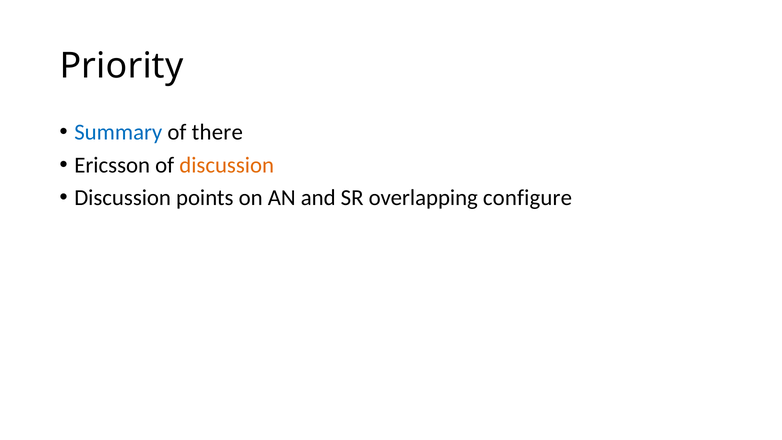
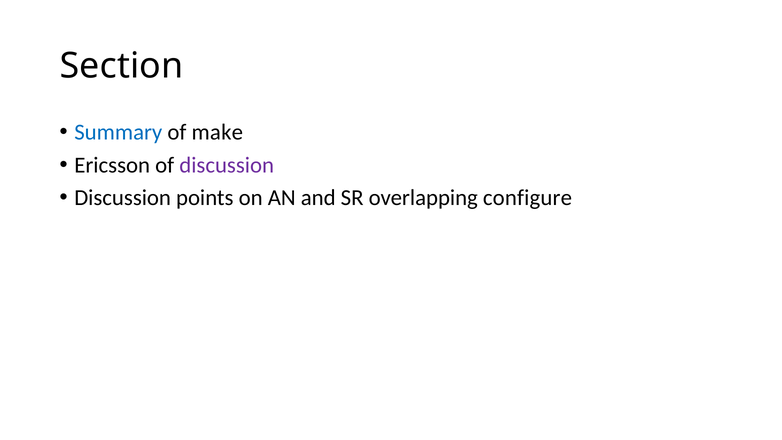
Priority: Priority -> Section (121, 66)
there: there -> make (217, 132)
discussion colour: orange -> purple (227, 165)
